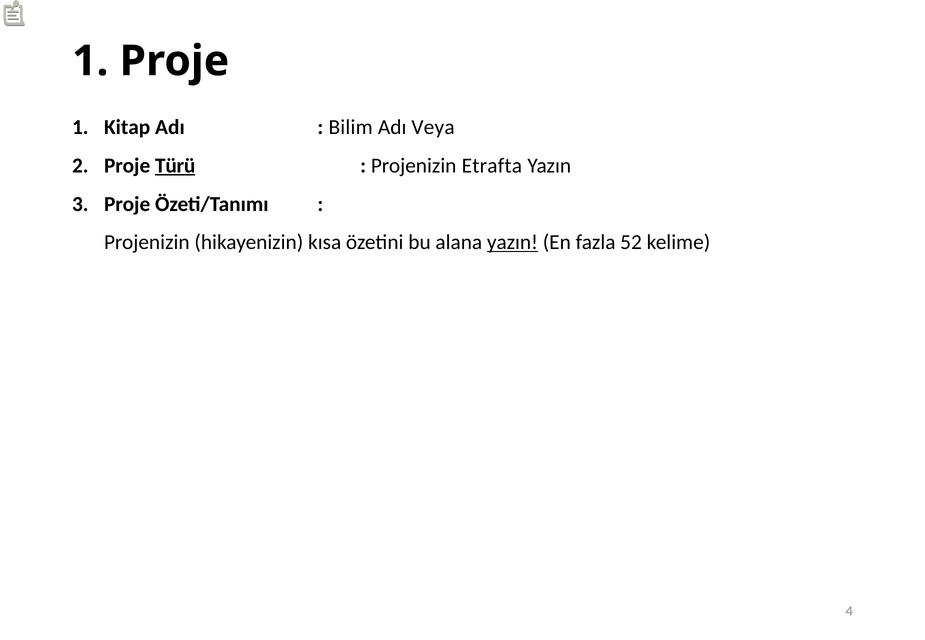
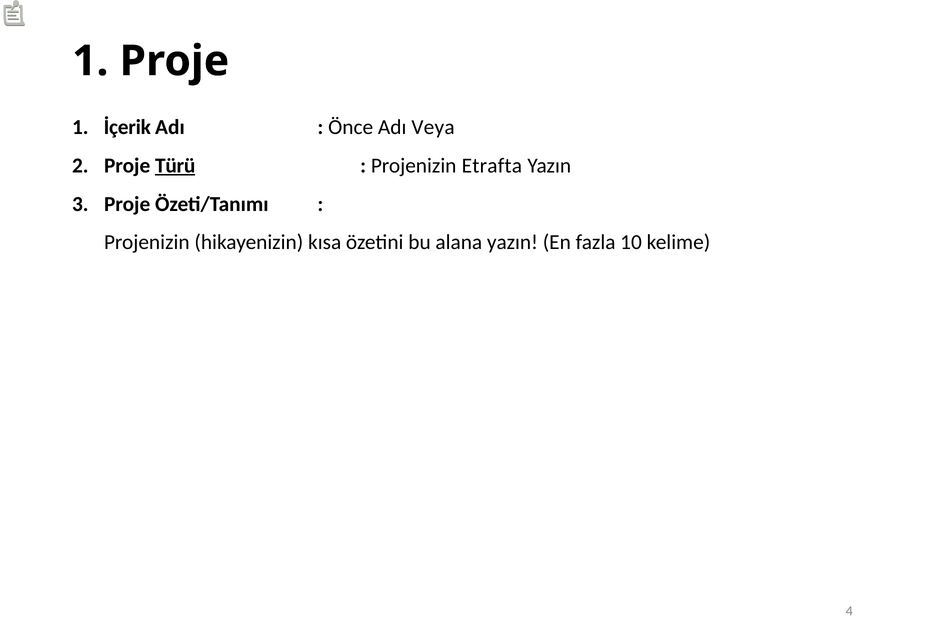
Kitap: Kitap -> İçerik (127, 127)
Bilim: Bilim -> Önce (351, 127)
yazın underline: present -> none (512, 243)
52: 52 -> 10 (631, 243)
